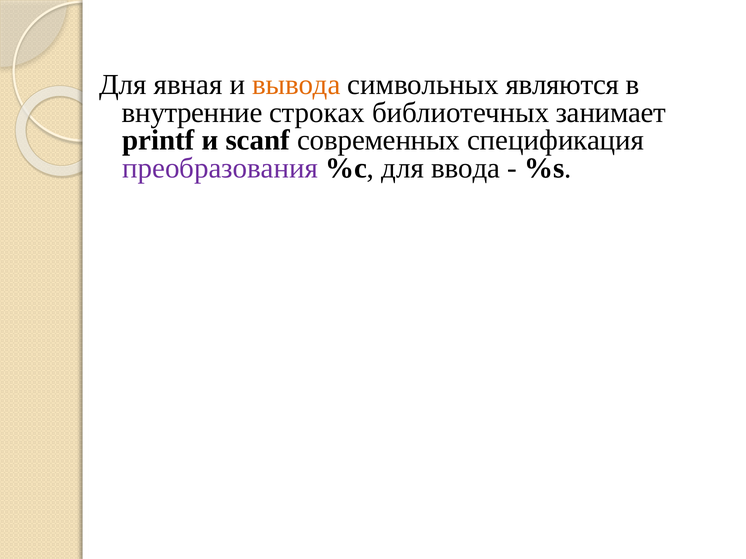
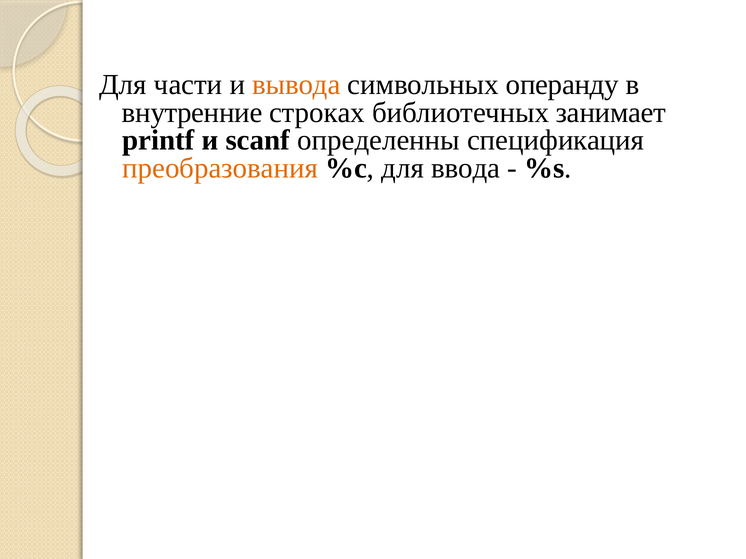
явная: явная -> части (188, 85)
являются: являются -> операнду (562, 85)
современных: современных -> определенны (379, 140)
преобразования colour: purple -> orange (220, 168)
